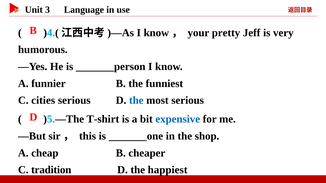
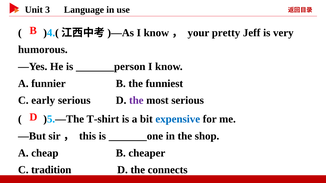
cities: cities -> early (43, 101)
the colour: blue -> purple (136, 101)
happiest: happiest -> connects (168, 170)
